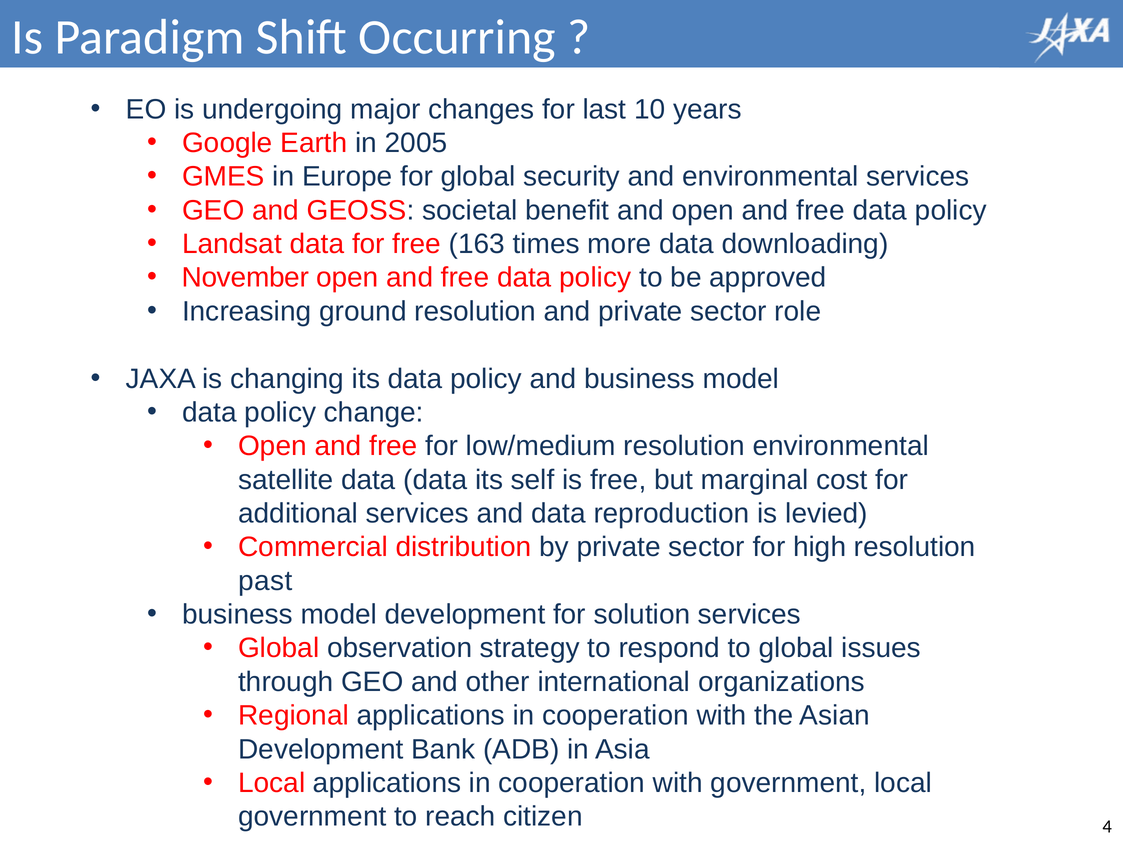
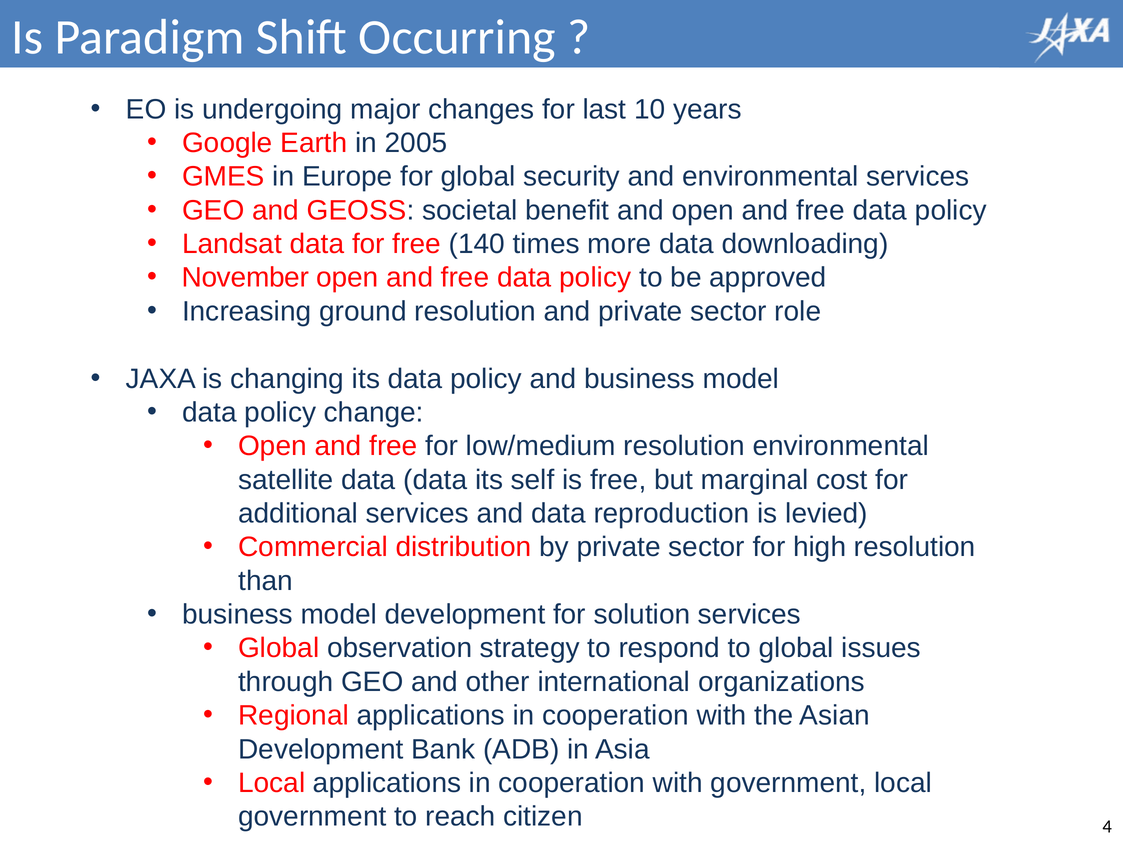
163: 163 -> 140 (477, 244)
past: past -> than (266, 581)
